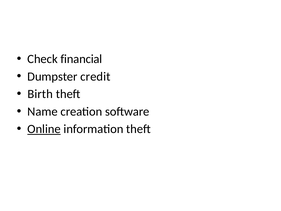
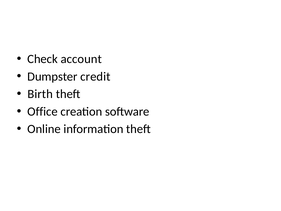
financial: financial -> account (81, 59)
Name: Name -> Office (43, 111)
Online underline: present -> none (44, 129)
